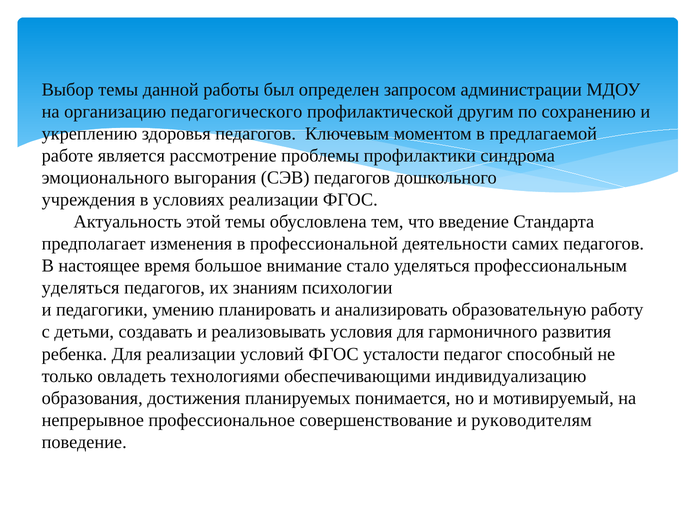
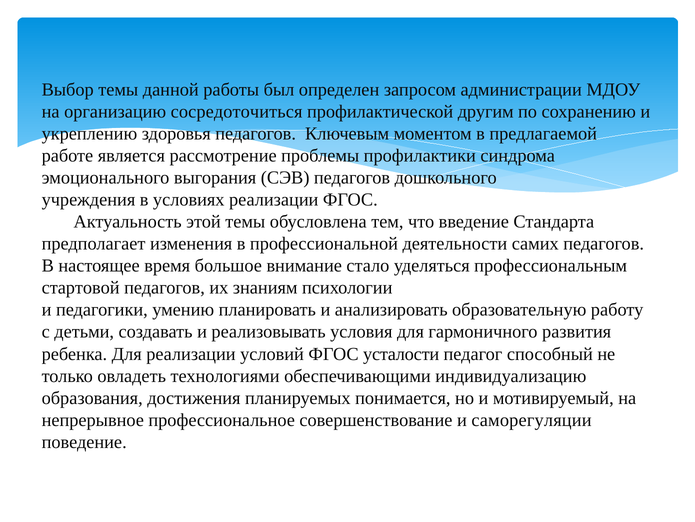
педагогического: педагогического -> сосредоточиться (237, 111)
уделяться: уделяться -> стартовой (81, 287)
руководителям: руководителям -> саморегуляции (532, 419)
